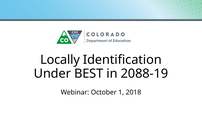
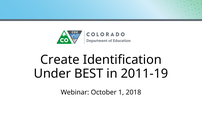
Locally: Locally -> Create (60, 60)
2088-19: 2088-19 -> 2011-19 (144, 73)
